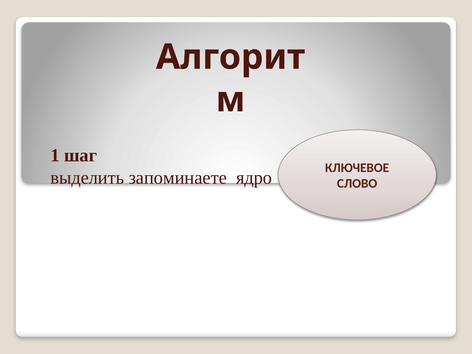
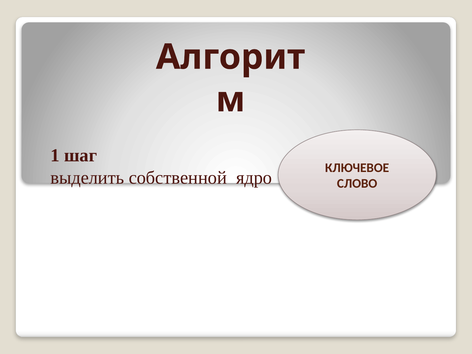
запоминаете: запоминаете -> собственной (178, 178)
